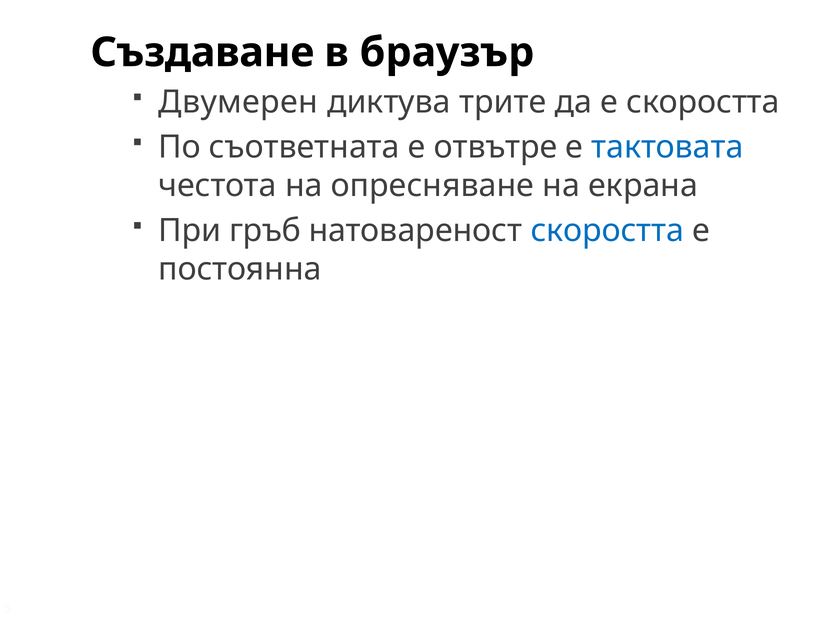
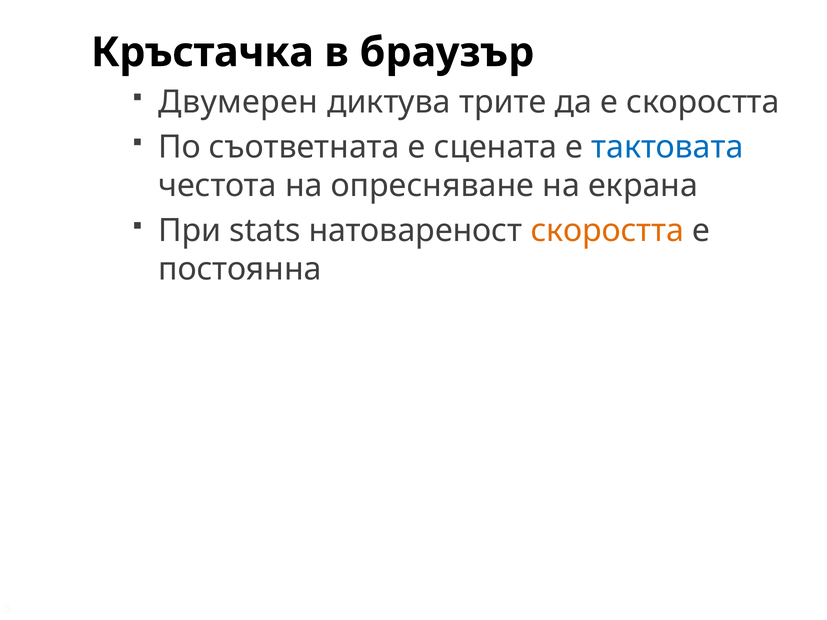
Създаване: Създаване -> Кръстачка (202, 53)
отвътре: отвътре -> сцената (496, 147)
гръб: гръб -> stats (265, 231)
скоростта colour: blue -> orange (607, 231)
